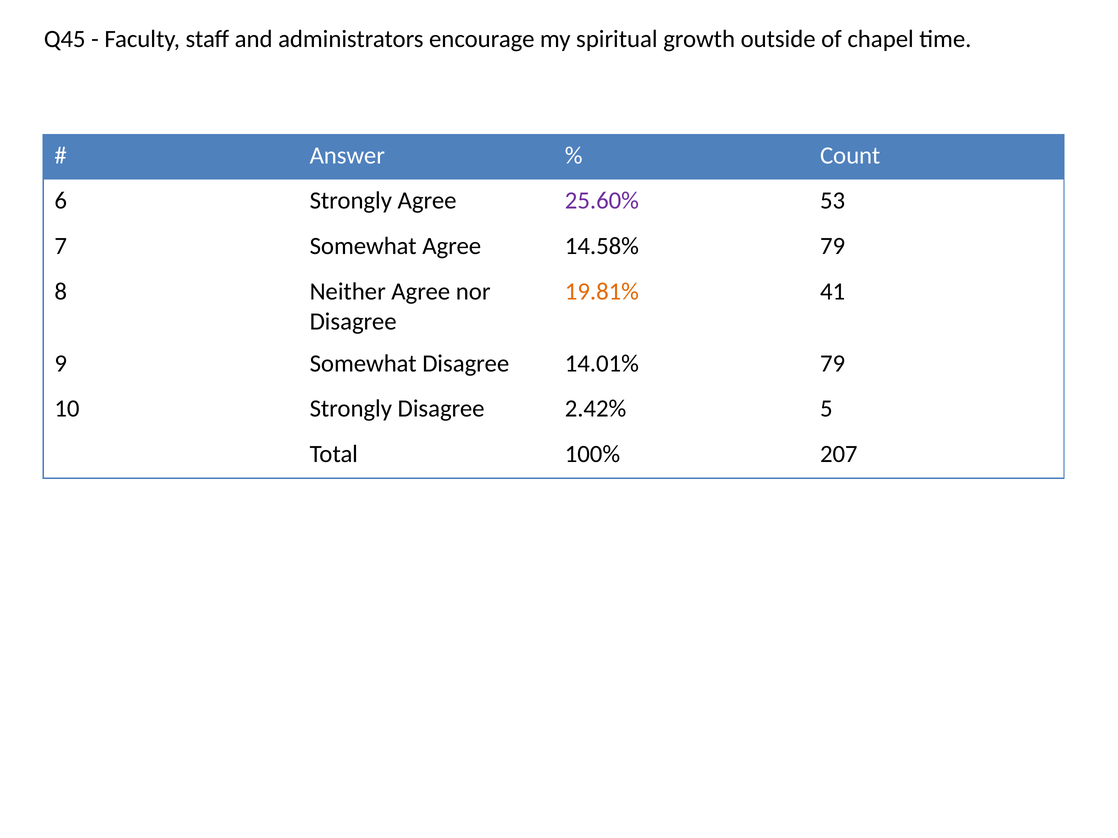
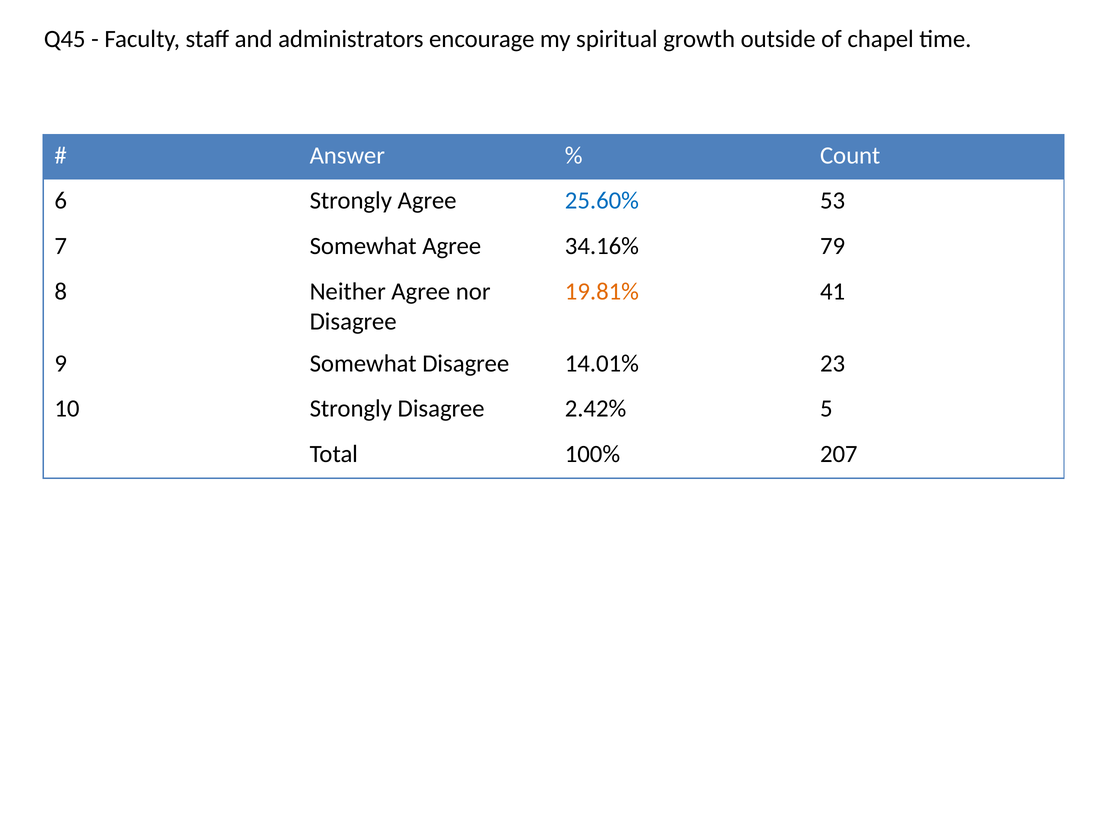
25.60% colour: purple -> blue (602, 201)
14.58%: 14.58% -> 34.16% (602, 246)
14.01% 79: 79 -> 23 (833, 364)
